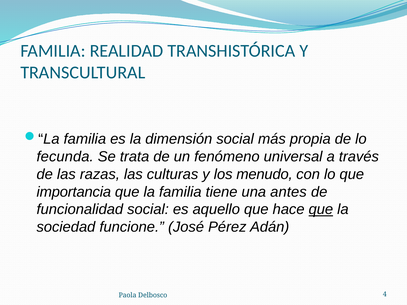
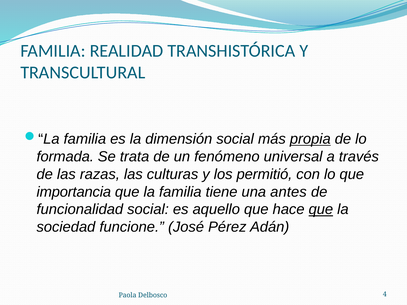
propia underline: none -> present (310, 139)
fecunda: fecunda -> formada (65, 157)
menudo: menudo -> permitió (264, 174)
